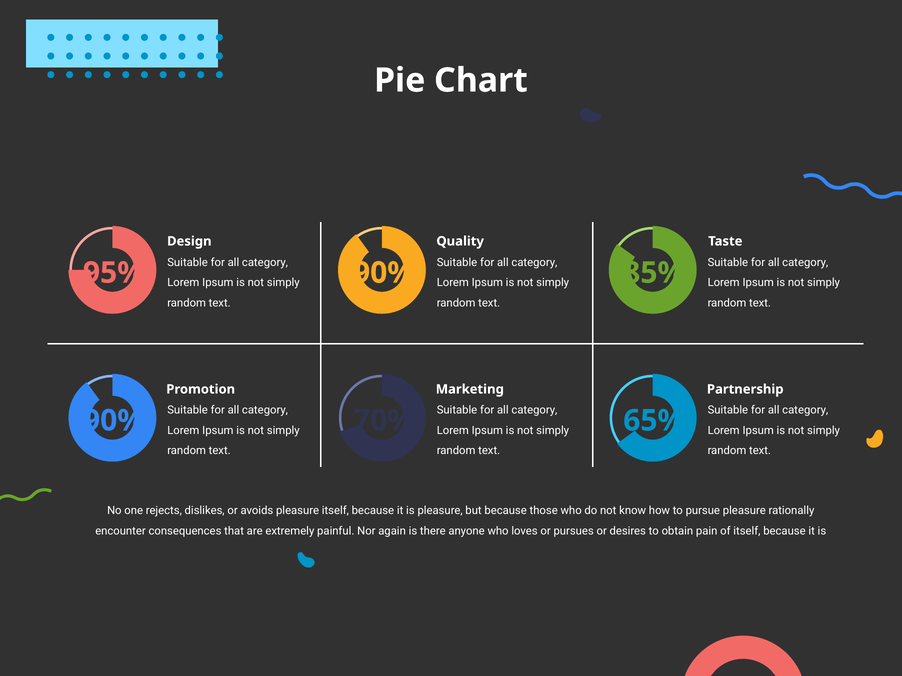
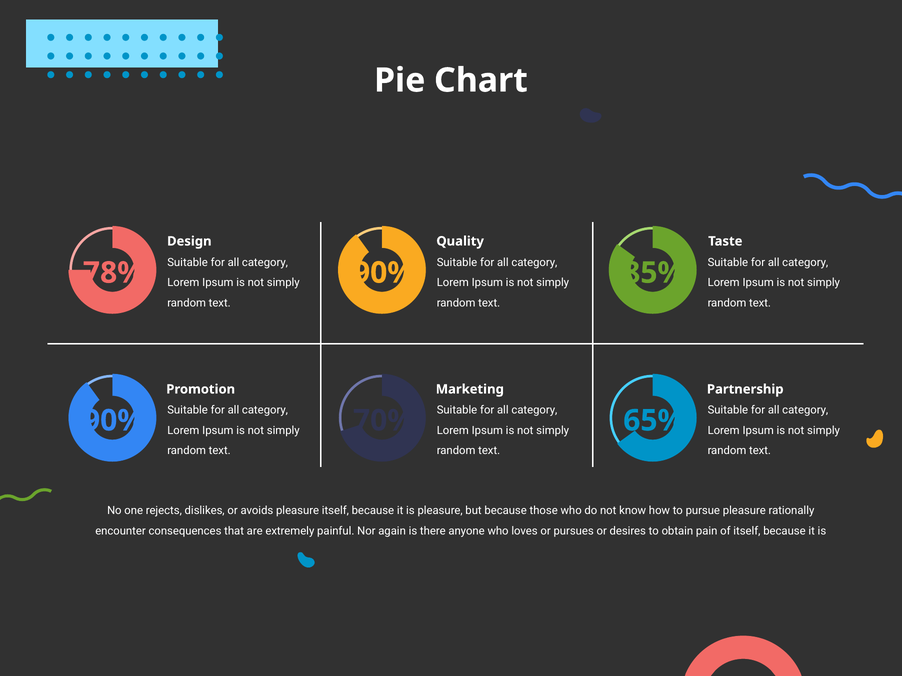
95%: 95% -> 78% (114, 273)
